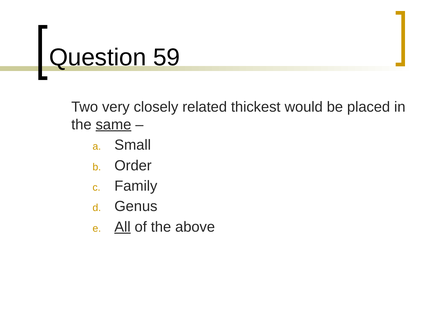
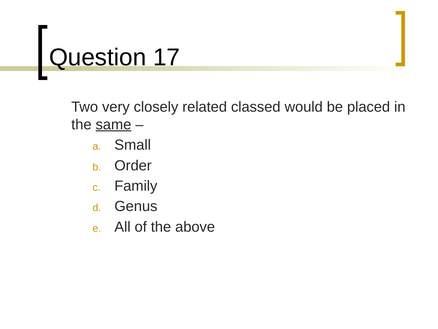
59: 59 -> 17 (167, 57)
thickest: thickest -> classed (256, 107)
All underline: present -> none (123, 227)
